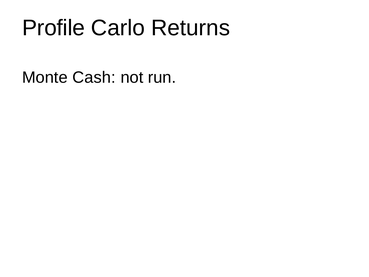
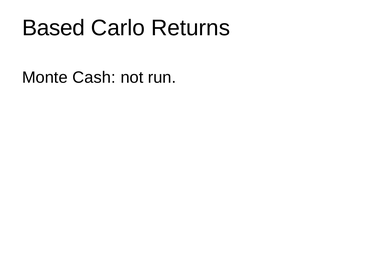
Profile: Profile -> Based (54, 28)
